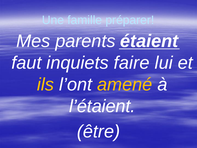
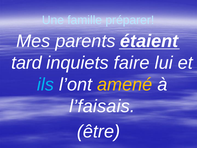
faut: faut -> tard (26, 63)
ils colour: yellow -> light blue (45, 84)
l’étaient: l’étaient -> l’faisais (102, 106)
